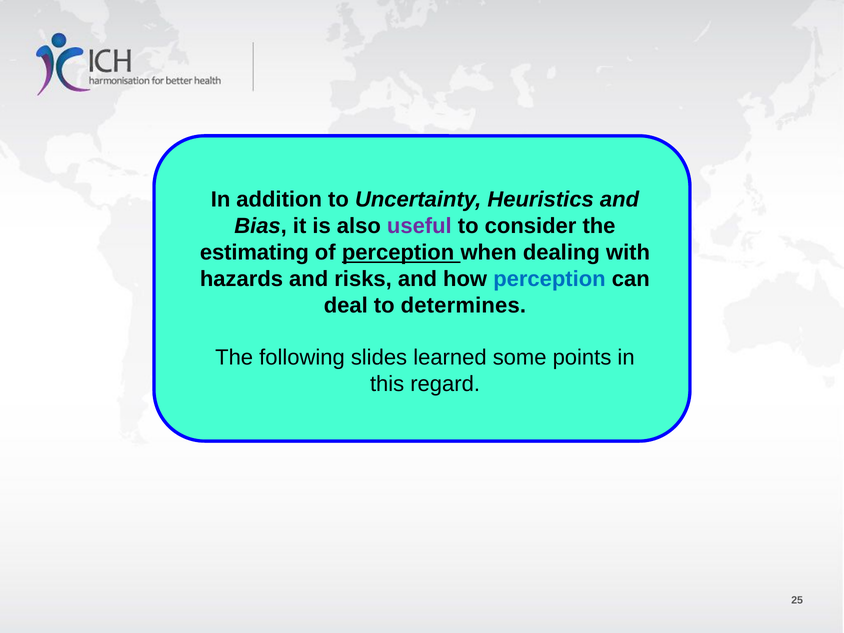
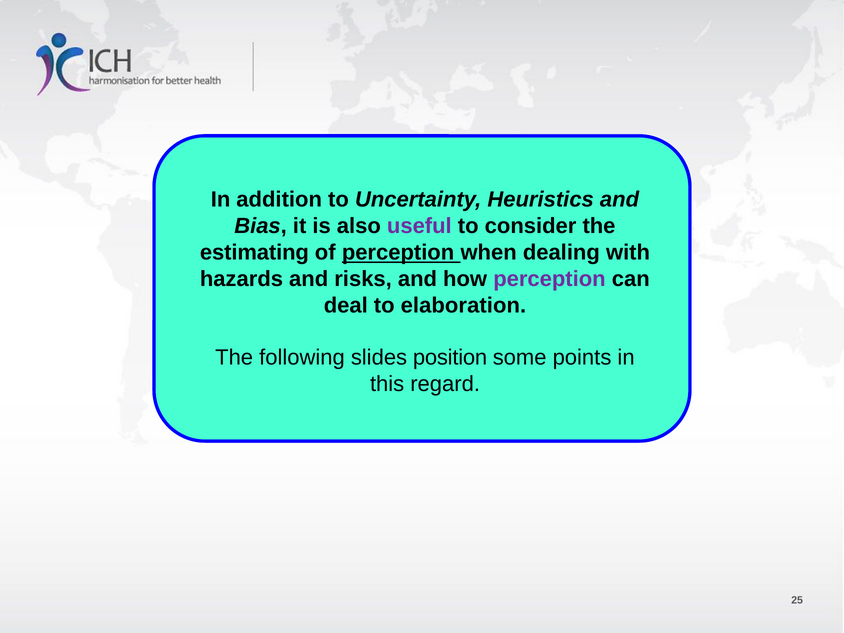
perception colour: blue -> purple (549, 279)
determines: determines -> elaboration (463, 305)
learned: learned -> position (450, 358)
